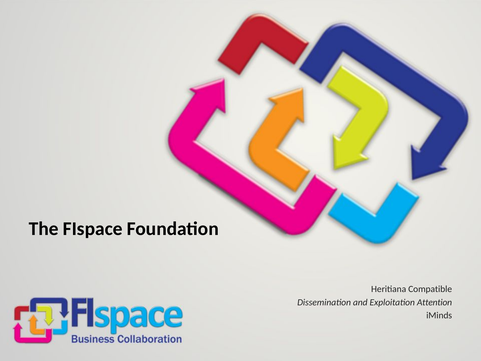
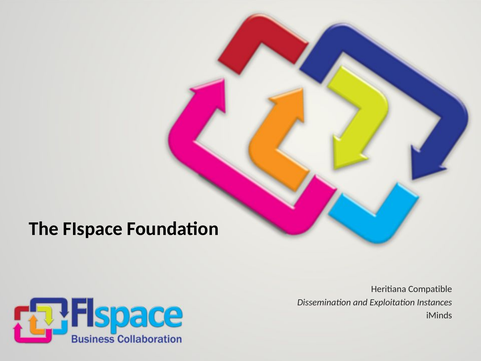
Attention: Attention -> Instances (435, 302)
